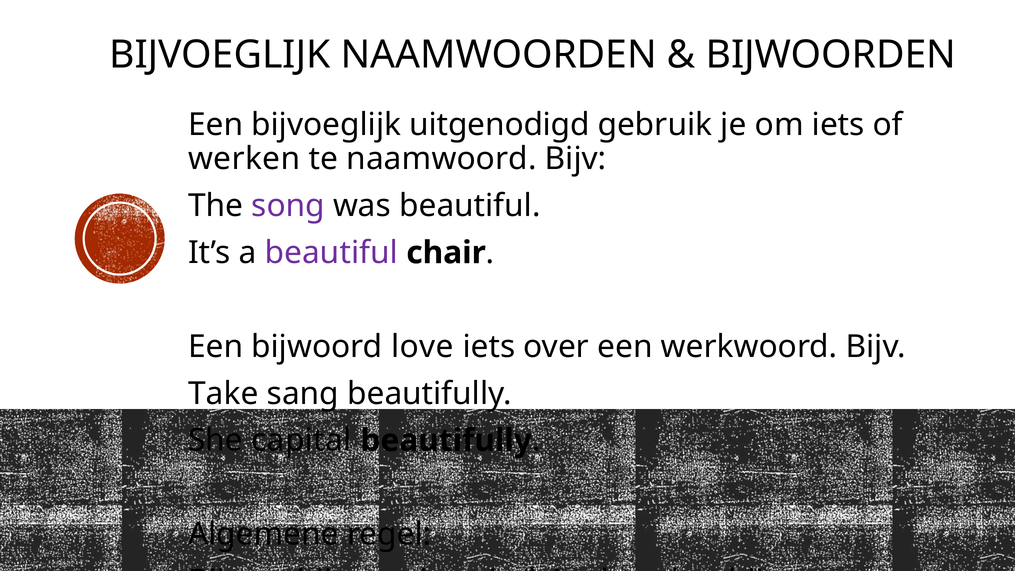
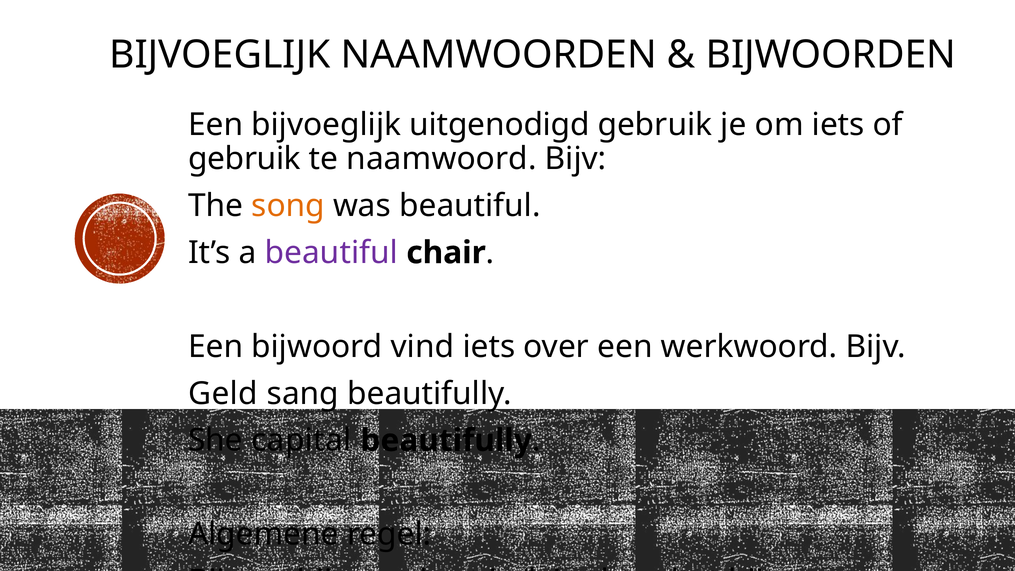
werken: werken -> gebruik (244, 159)
song colour: purple -> orange (288, 206)
love: love -> vind (422, 347)
Take: Take -> Geld (223, 394)
